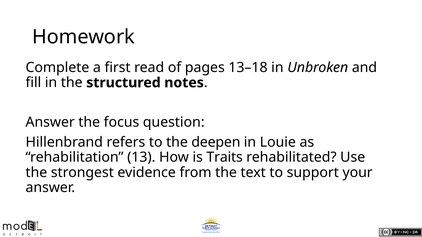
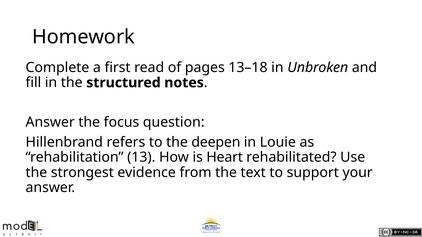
Traits: Traits -> Heart (225, 158)
